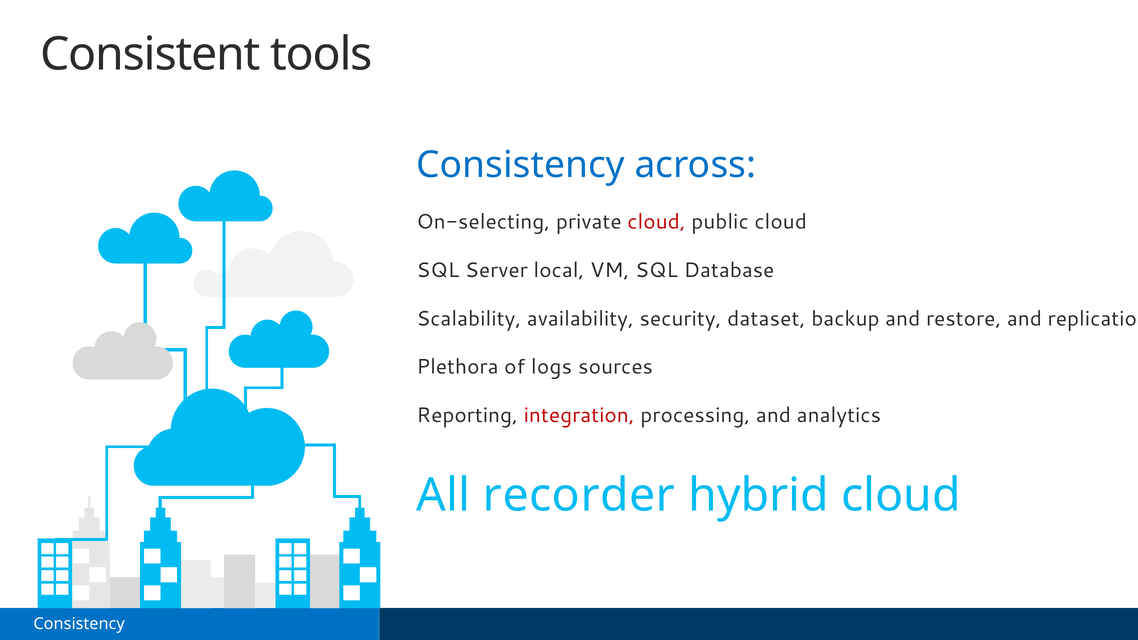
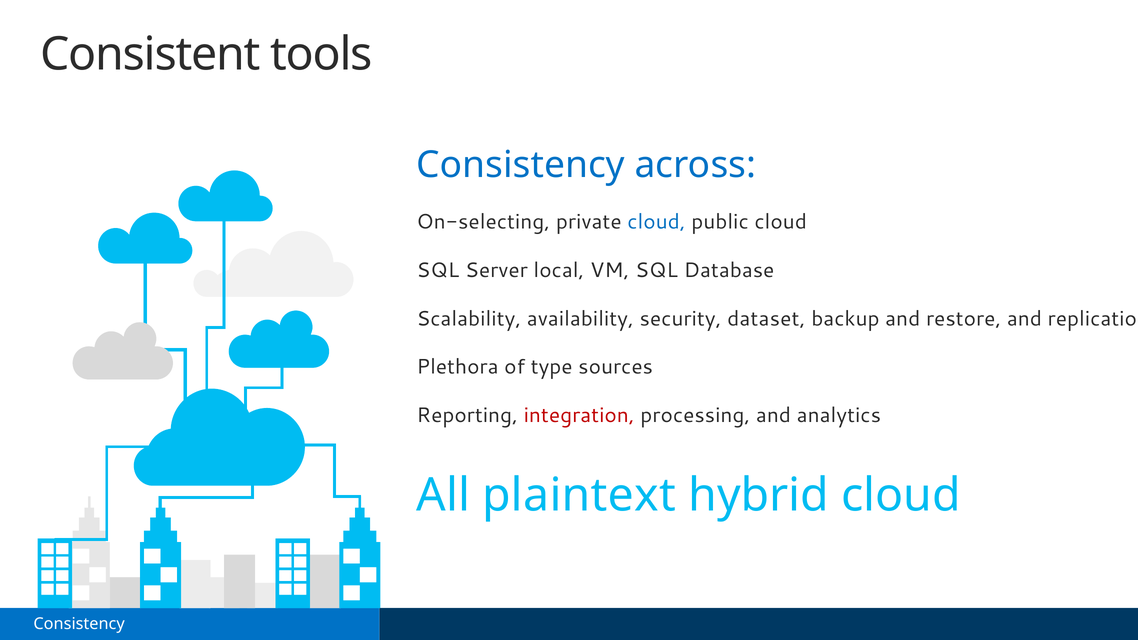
cloud colour: red -> blue (656, 222)
logs: logs -> type (552, 367)
recorder: recorder -> plaintext (579, 495)
